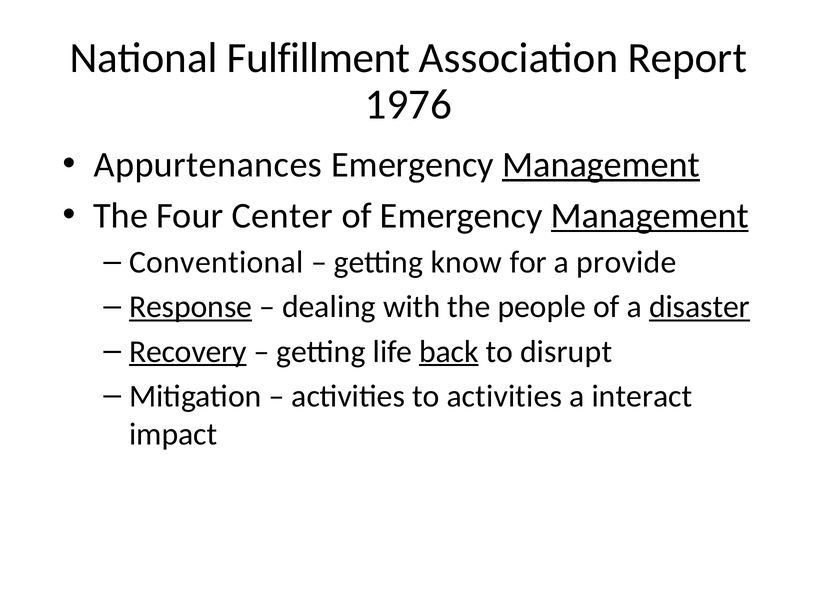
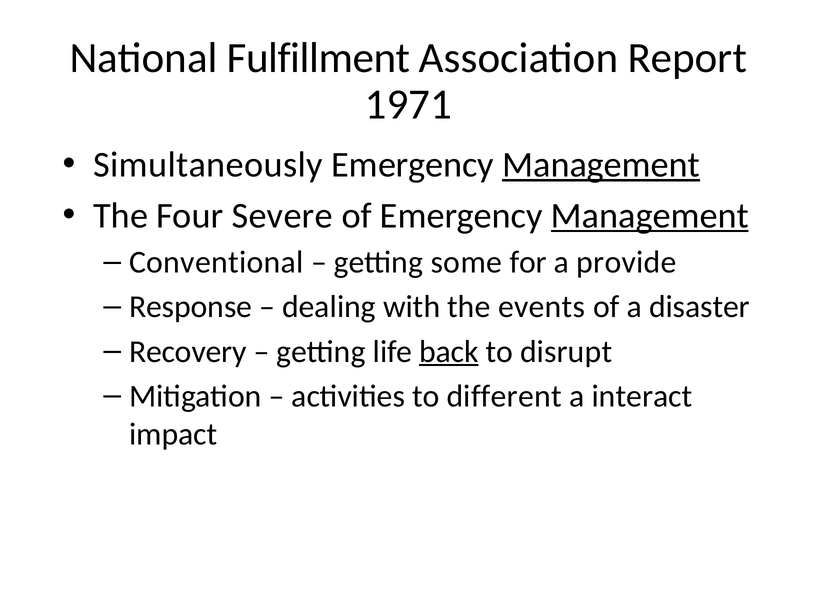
1976: 1976 -> 1971 (408, 104)
Appurtenances: Appurtenances -> Simultaneously (208, 165)
Center: Center -> Severe (282, 215)
know: know -> some (466, 262)
Response underline: present -> none (191, 307)
people: people -> events (542, 307)
disaster underline: present -> none (700, 307)
Recovery underline: present -> none (188, 351)
to activities: activities -> different (504, 396)
